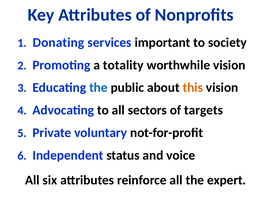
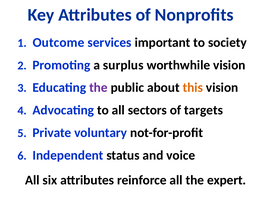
Donating: Donating -> Outcome (58, 43)
totality: totality -> surplus (123, 65)
the colour: blue -> purple (98, 88)
